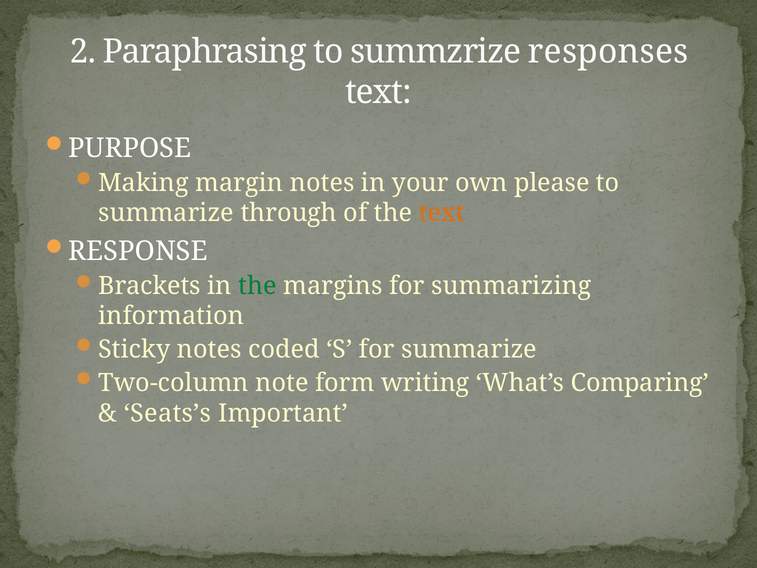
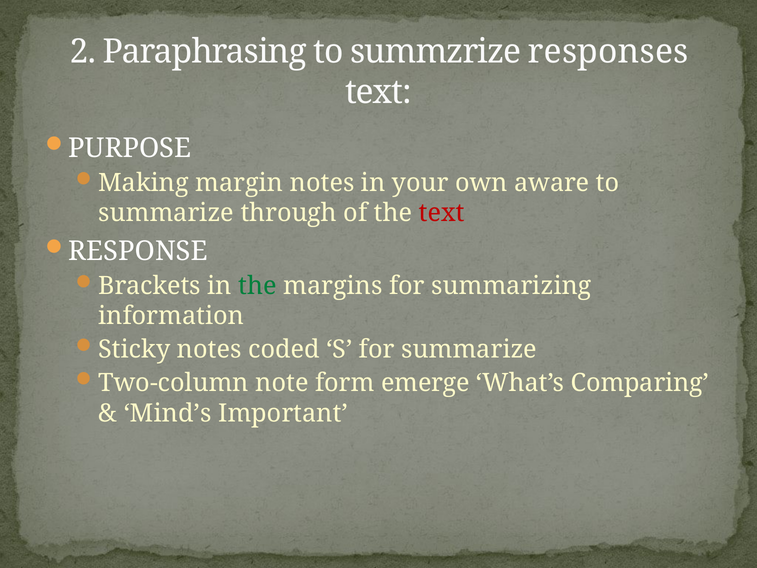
please: please -> aware (552, 183)
text colour: orange -> red (442, 213)
writing: writing -> emerge (425, 383)
Seats’s: Seats’s -> Mind’s (168, 413)
